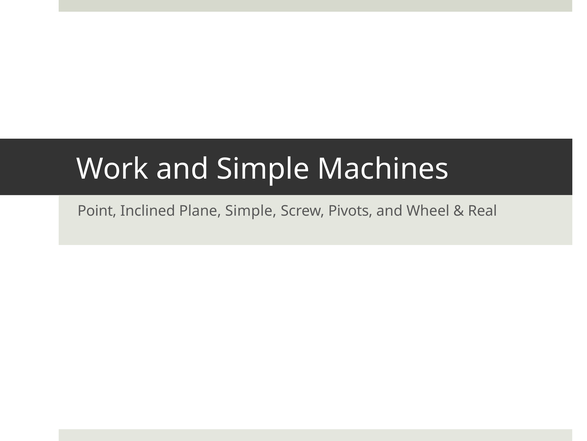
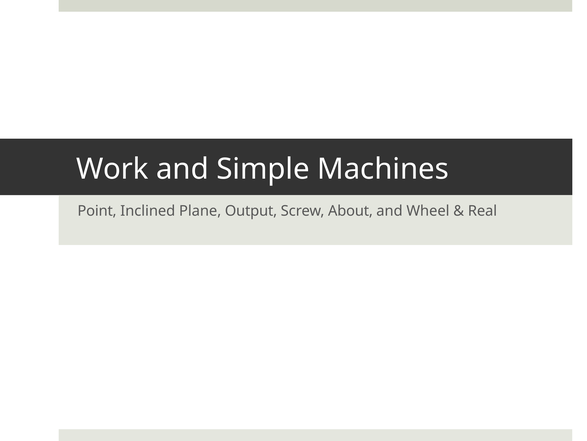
Plane Simple: Simple -> Output (251, 210)
Pivots: Pivots -> About (350, 210)
